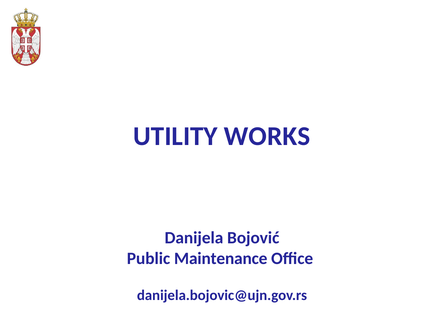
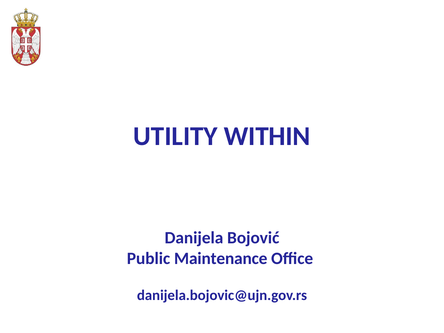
WORKS: WORKS -> WITHIN (267, 136)
